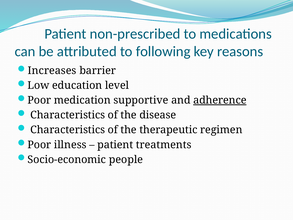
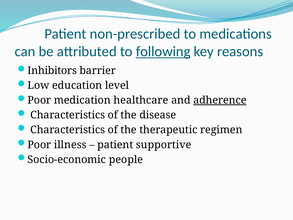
following underline: none -> present (163, 51)
Increases: Increases -> Inhibitors (52, 71)
supportive: supportive -> healthcare (141, 100)
treatments: treatments -> supportive (164, 145)
